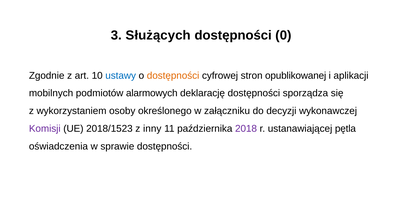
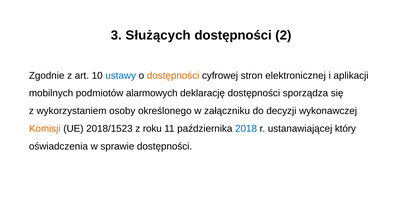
0: 0 -> 2 (283, 35)
opublikowanej: opublikowanej -> elektronicznej (296, 76)
Komisji colour: purple -> orange (45, 129)
inny: inny -> roku (152, 129)
2018 colour: purple -> blue (246, 129)
pętla: pętla -> który (345, 129)
